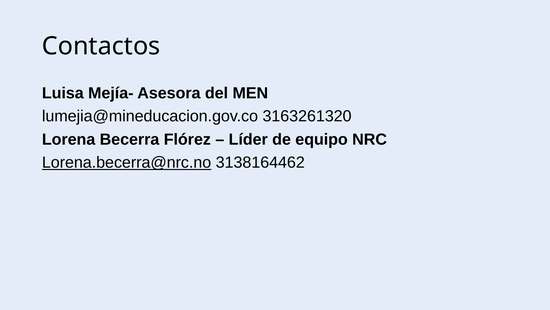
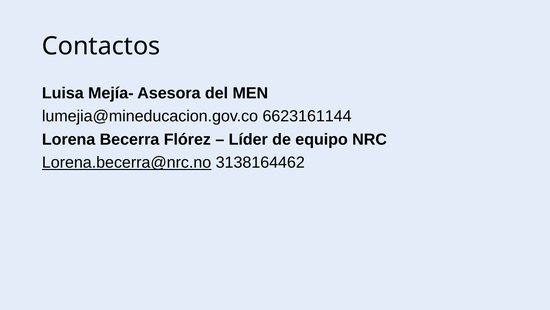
3163261320: 3163261320 -> 6623161144 (307, 116)
